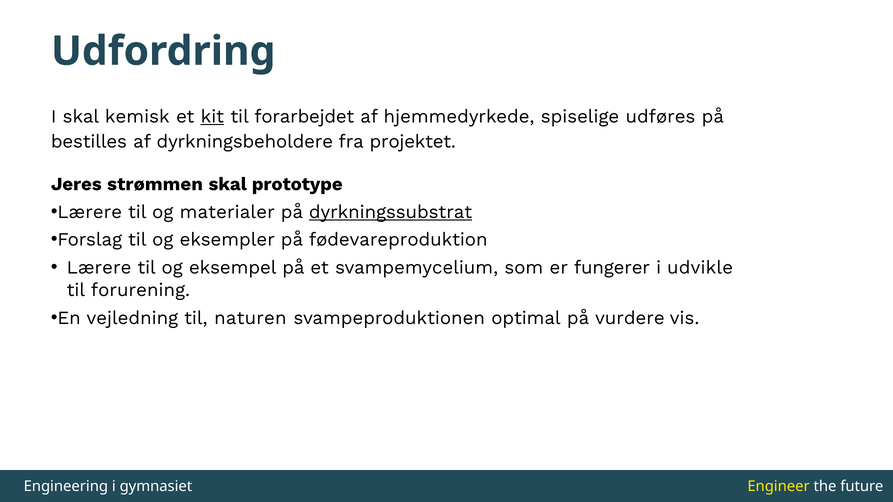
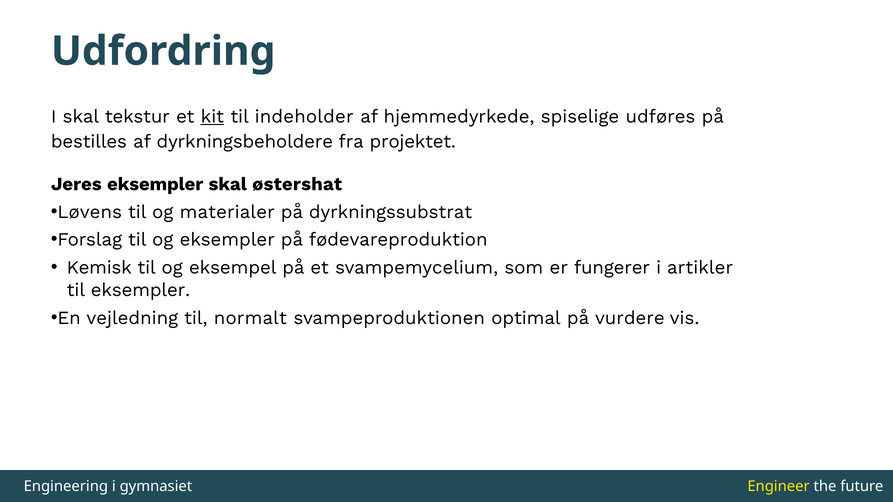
kemisk: kemisk -> tekstur (137, 116)
forarbejdet: forarbejdet -> indeholder (304, 116)
Jeres strømmen: strømmen -> eksempler (155, 184)
prototype: prototype -> østershat (297, 184)
Lærere: Lærere -> Løvens (90, 212)
dyrkningssubstrat underline: present -> none (391, 212)
Lærere: Lærere -> Kemisk (99, 268)
udvikle: udvikle -> artikler (700, 268)
til forurening: forurening -> eksempler (141, 290)
naturen: naturen -> normalt (250, 318)
